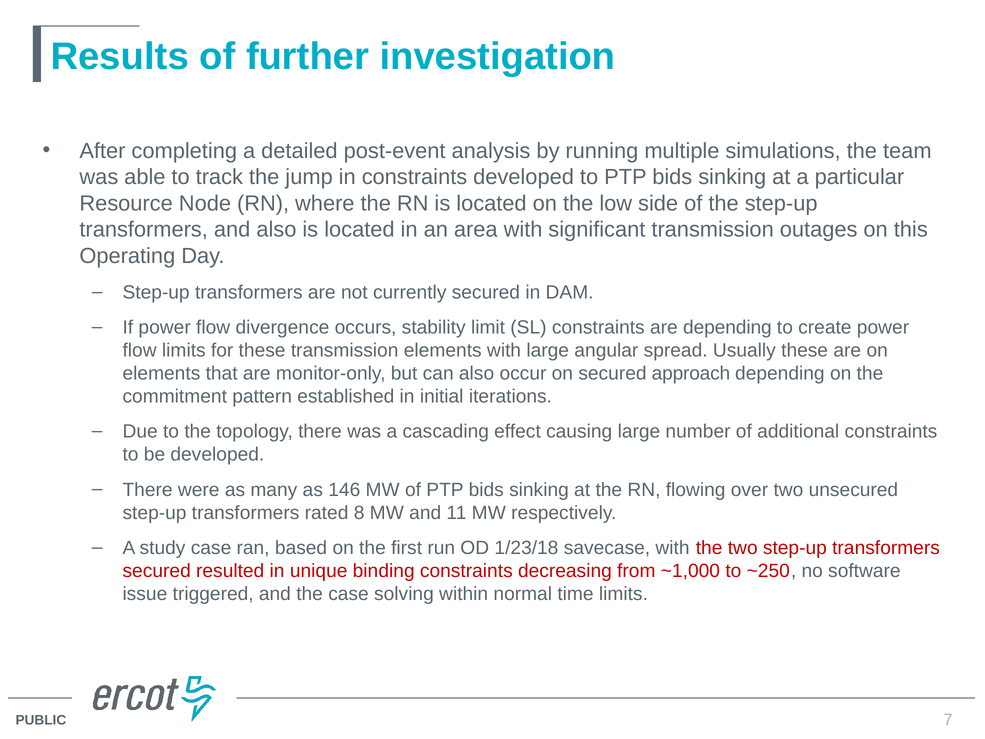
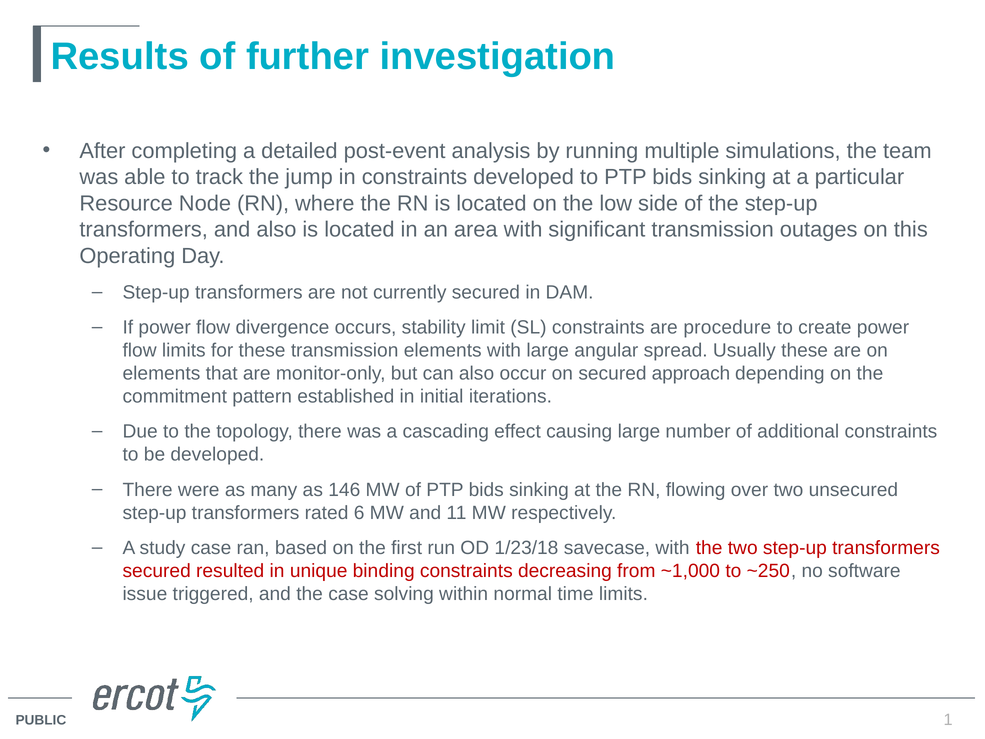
are depending: depending -> procedure (727, 327)
8: 8 -> 6 (359, 513)
7: 7 -> 1 (948, 720)
